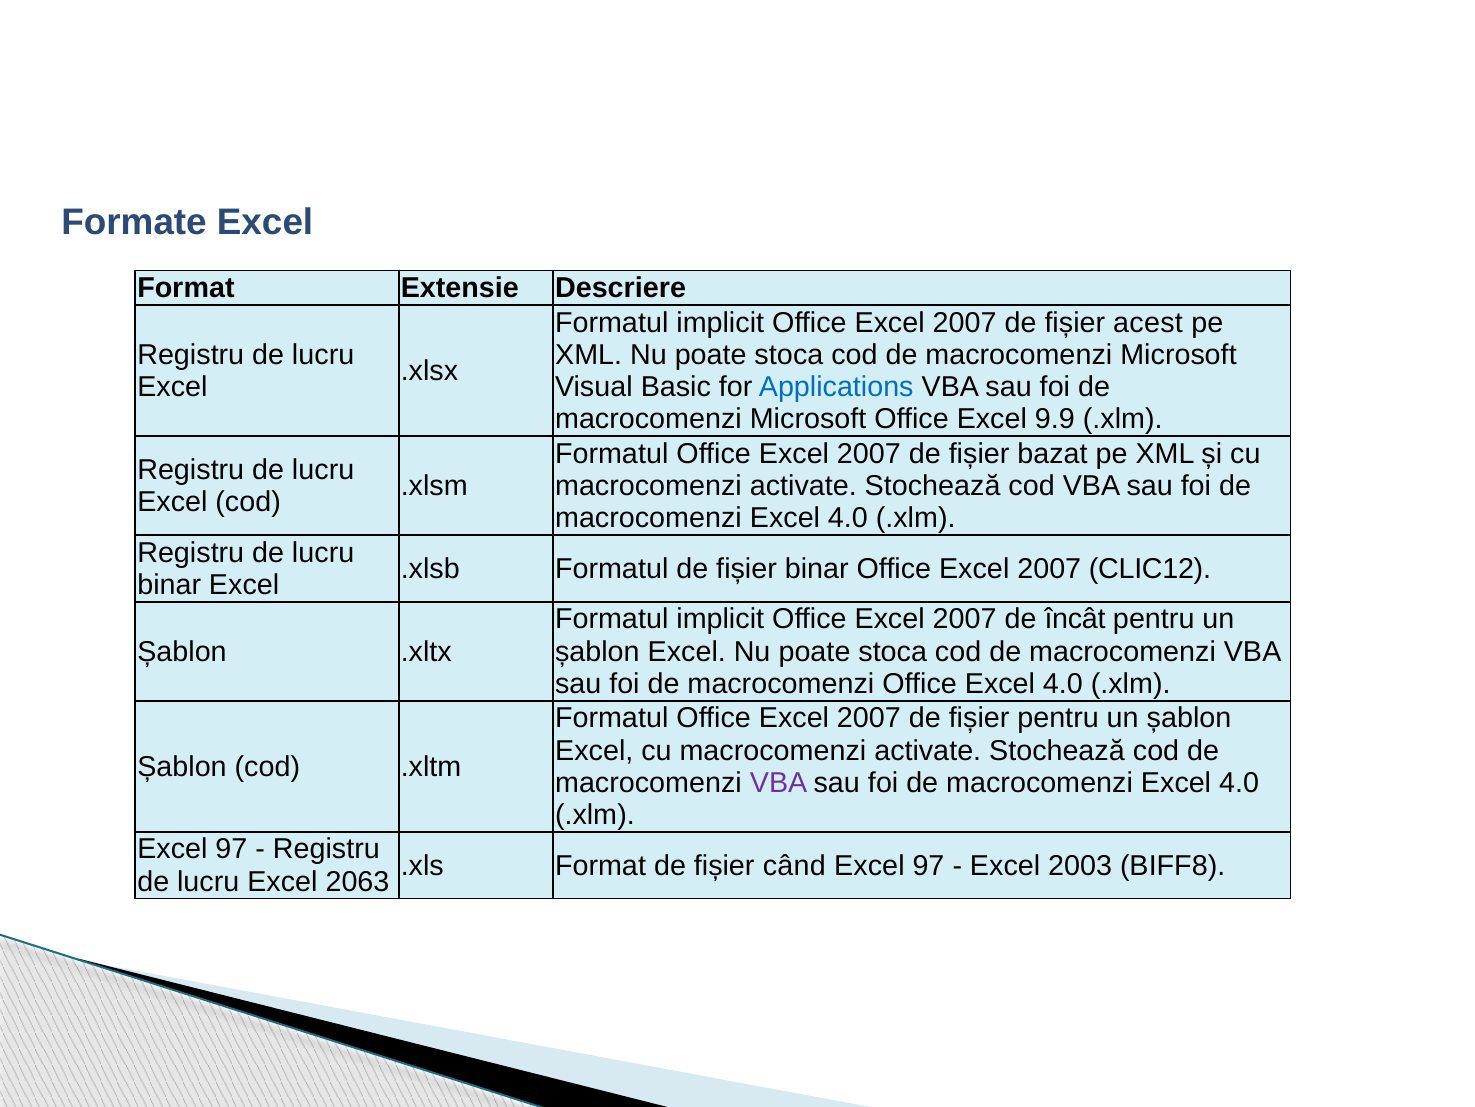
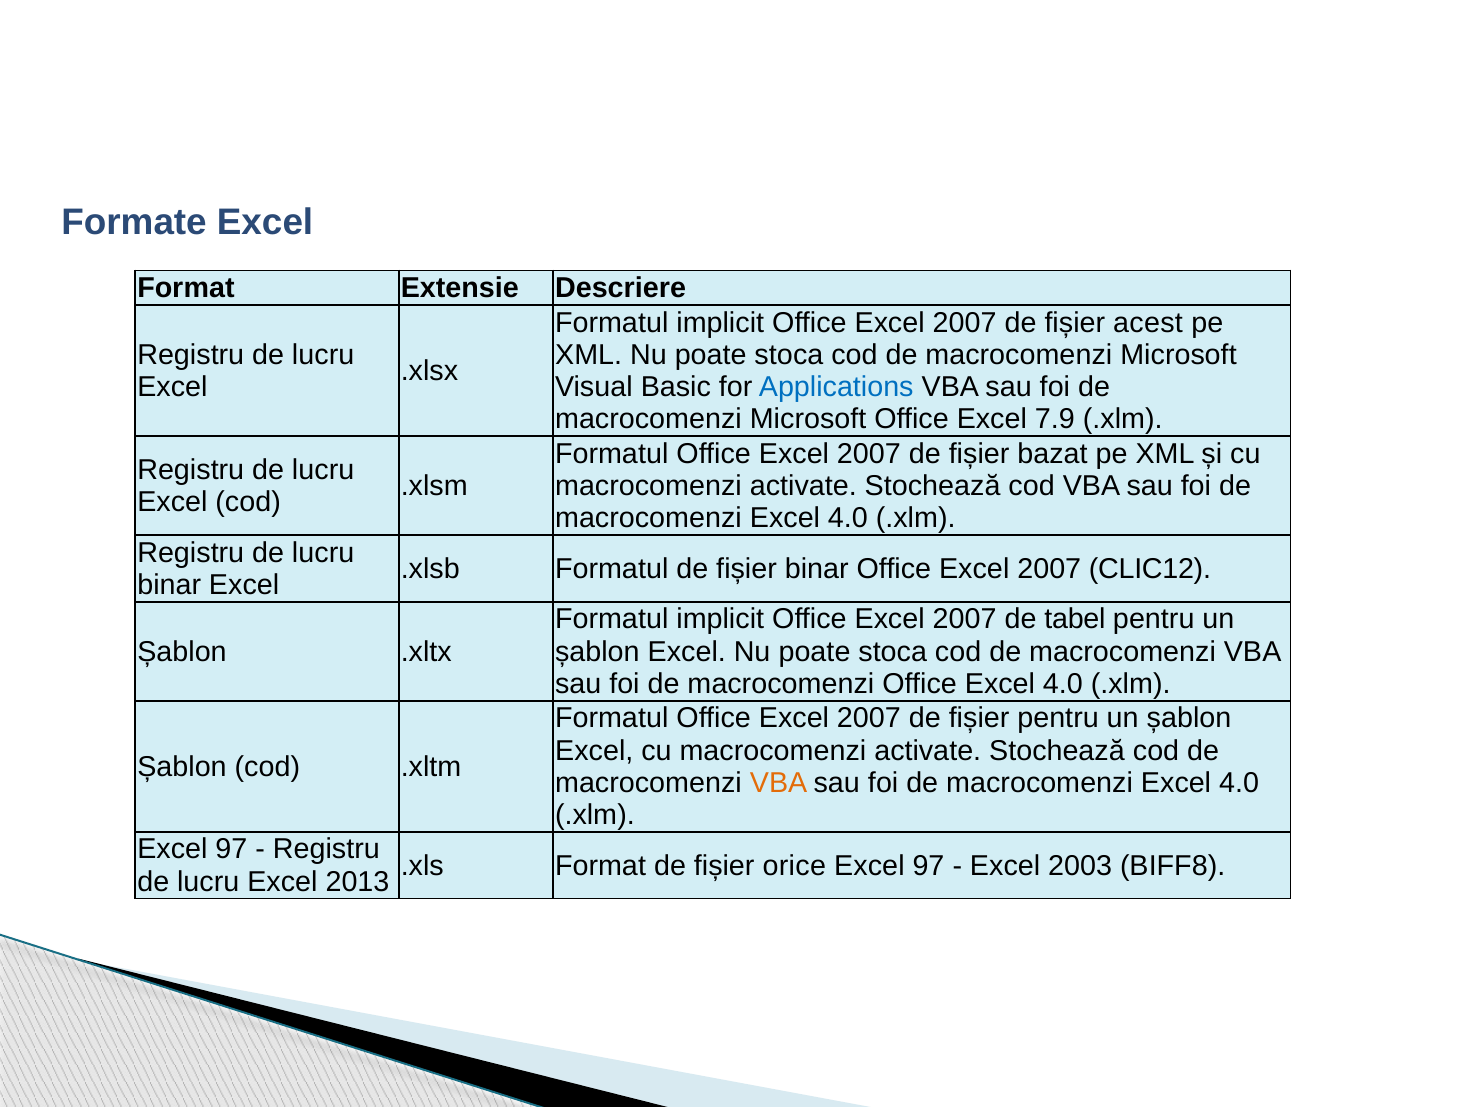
9.9: 9.9 -> 7.9 (1055, 419)
încât: încât -> tabel (1075, 619)
VBA colour: purple -> orange (779, 782)
când: când -> orice (794, 865)
2063: 2063 -> 2013 (357, 881)
